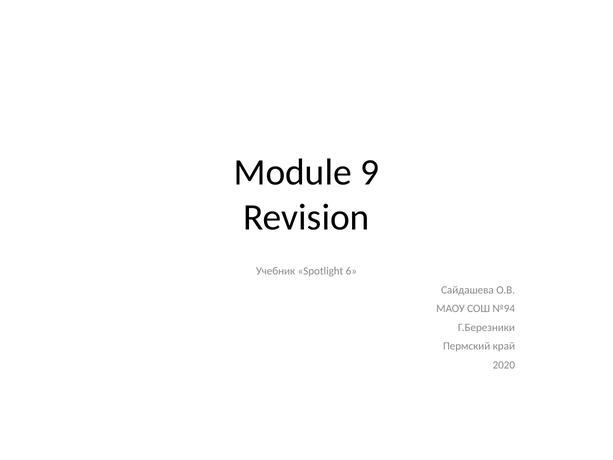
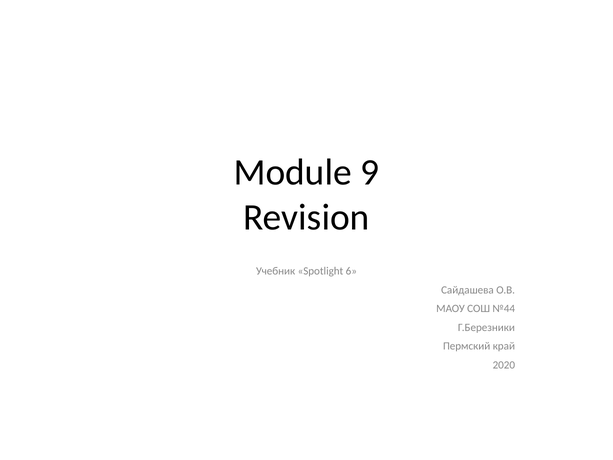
№94: №94 -> №44 (504, 309)
